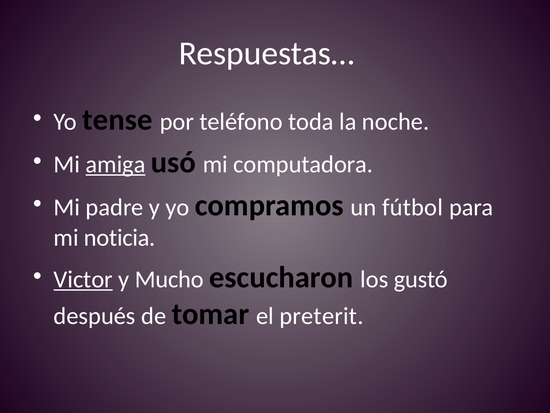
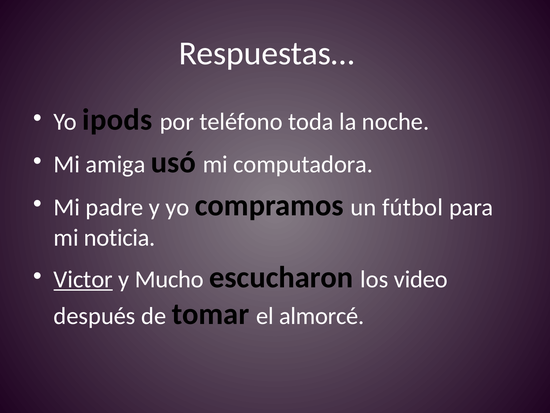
tense: tense -> ipods (117, 119)
amiga underline: present -> none (116, 164)
gustó: gustó -> video (421, 279)
preterit: preterit -> almorcé (322, 316)
